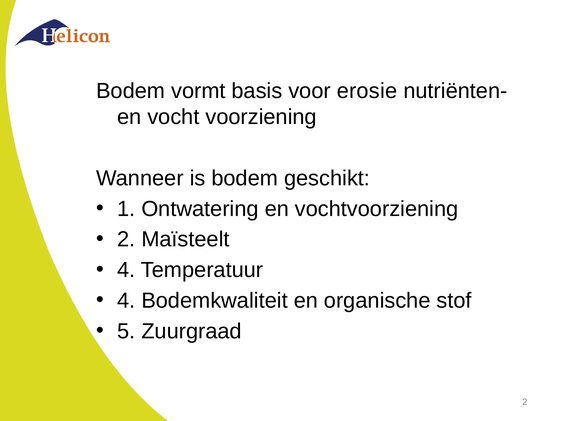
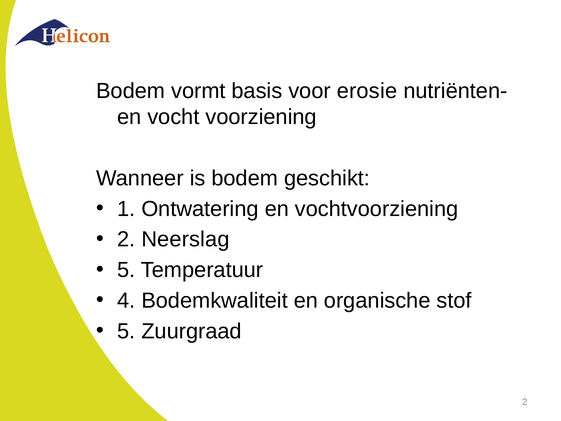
Maïsteelt: Maïsteelt -> Neerslag (185, 239)
4: 4 -> 5 (126, 270)
